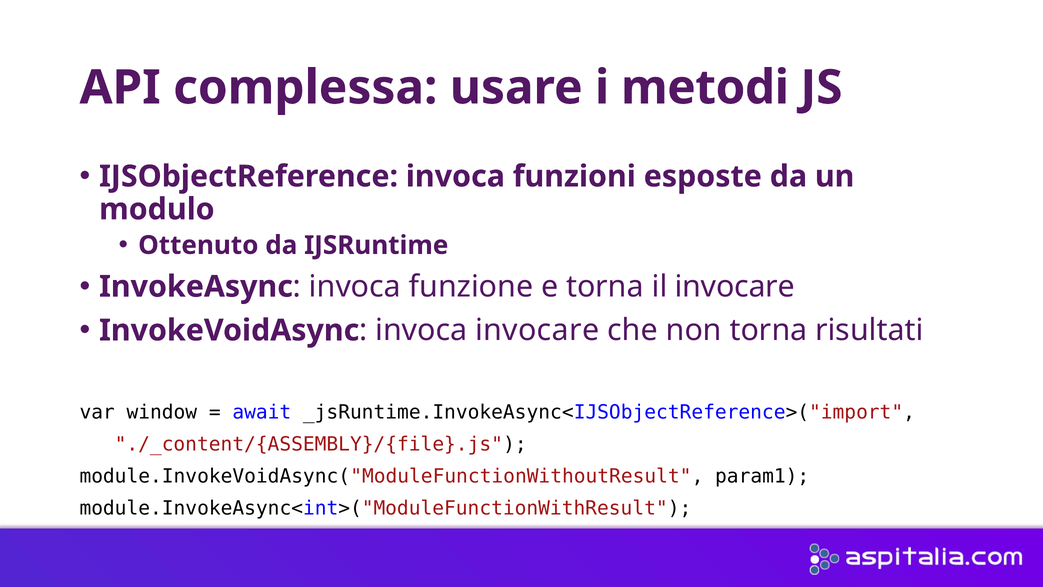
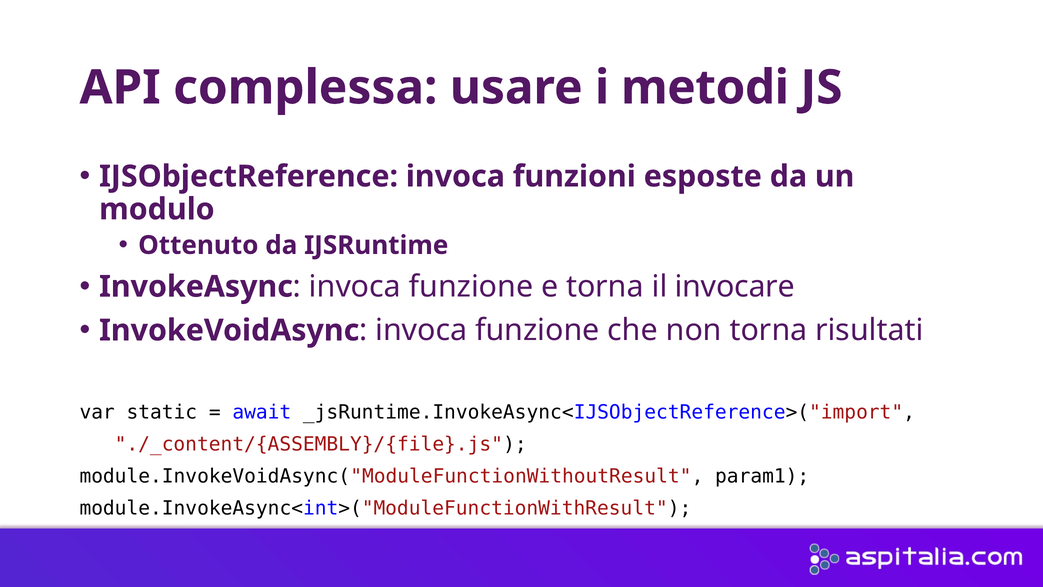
invocare: invocare -> funzione (537, 330)
window: window -> static (162, 412)
